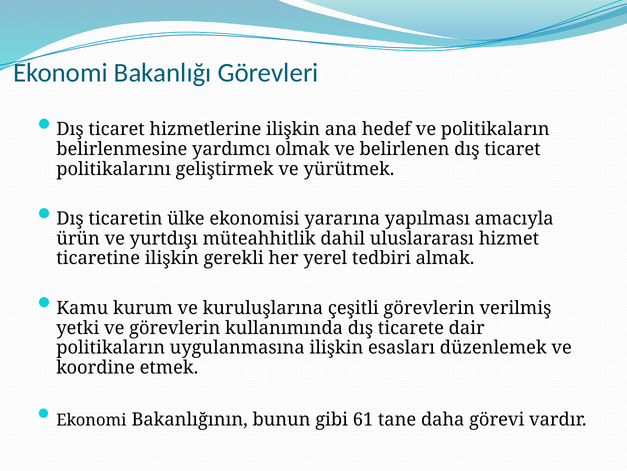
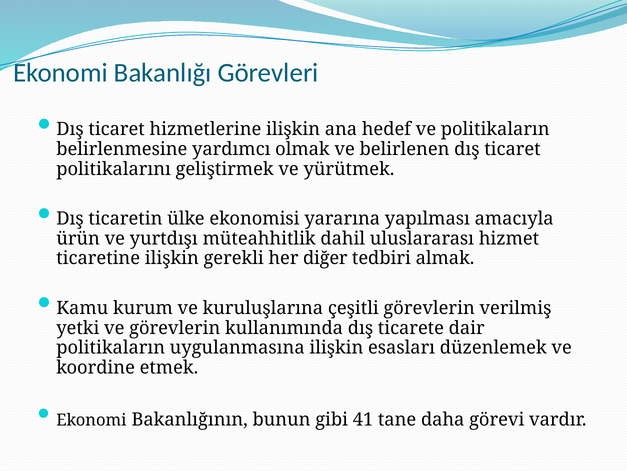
yerel: yerel -> diğer (325, 258)
61: 61 -> 41 (363, 419)
